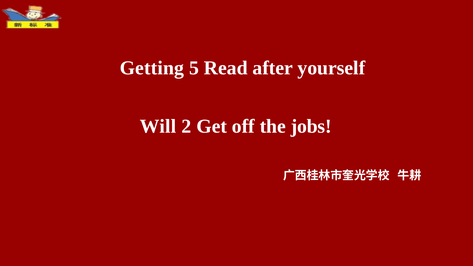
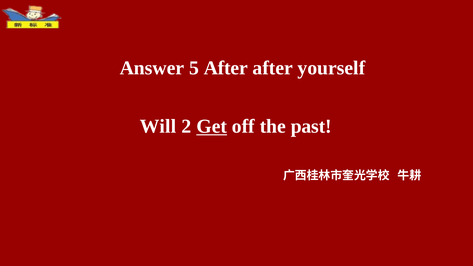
Getting: Getting -> Answer (152, 68)
5 Read: Read -> After (226, 68)
Get underline: none -> present (212, 126)
jobs: jobs -> past (311, 126)
